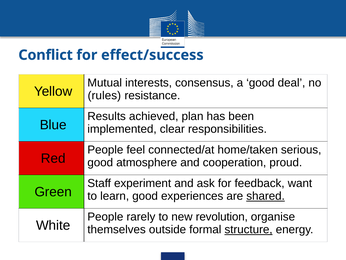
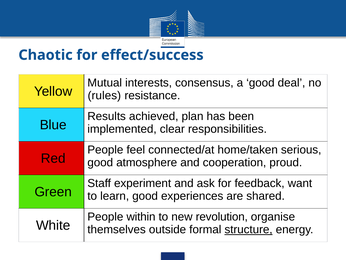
Conflict: Conflict -> Chaotic (46, 55)
shared underline: present -> none (266, 196)
rarely: rarely -> within (141, 216)
